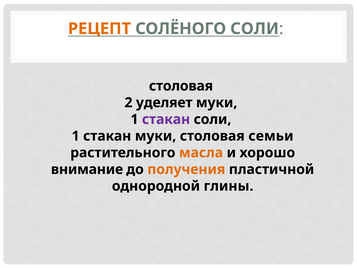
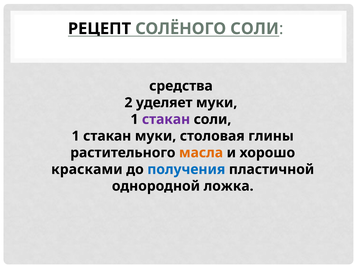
РЕЦЕПТ colour: orange -> black (99, 29)
столовая: столовая -> средства (181, 86)
семьи: семьи -> глины (271, 136)
внимание: внимание -> красками (87, 169)
получения colour: orange -> blue (186, 169)
глины: глины -> ложка (229, 186)
